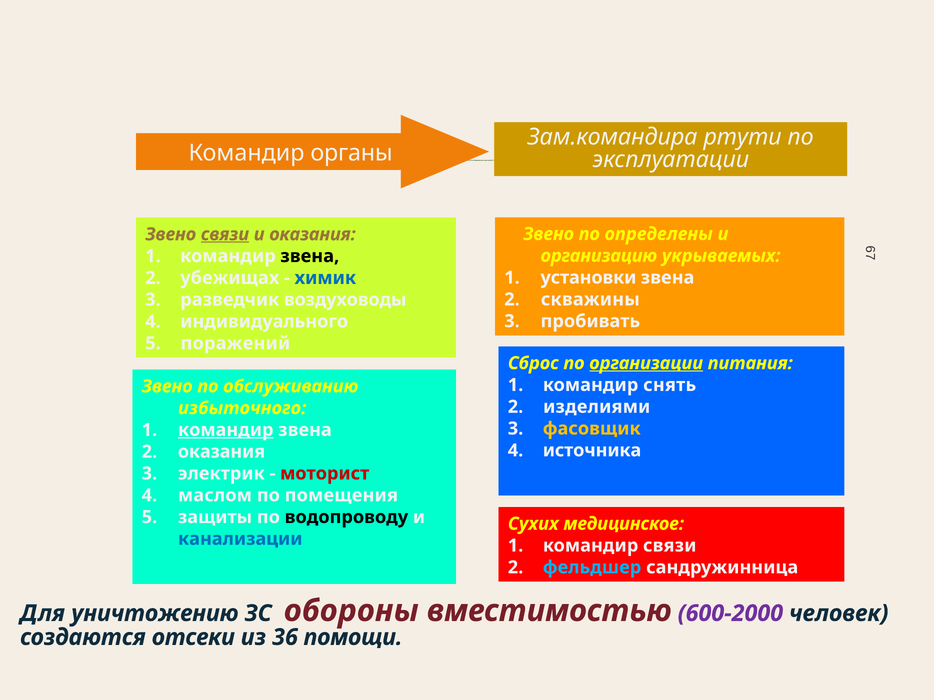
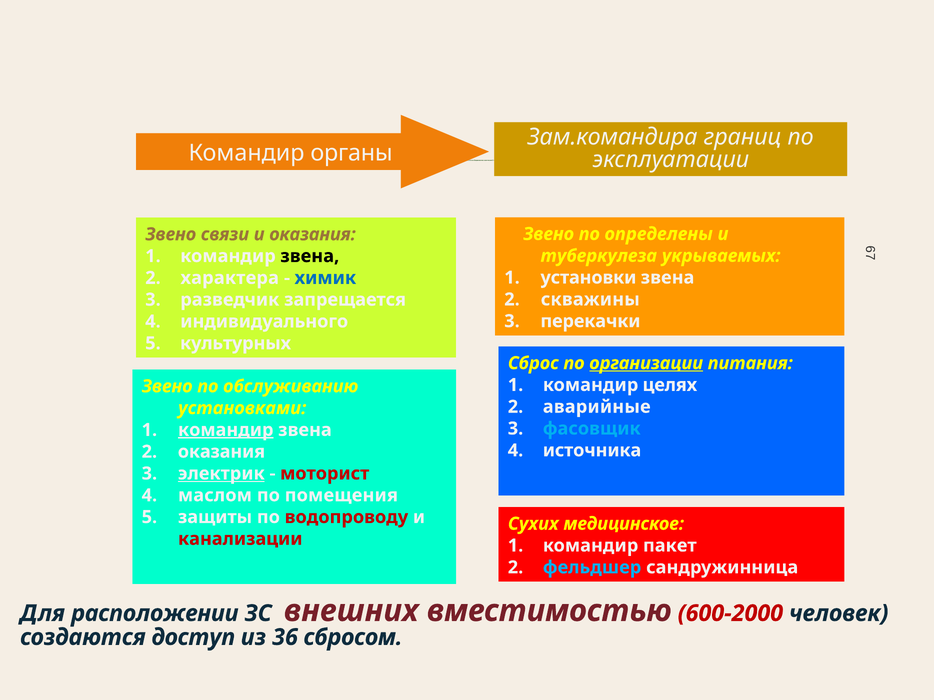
ртути: ртути -> границ (742, 137)
связи underline: present -> none (225, 234)
организацию: организацию -> туберкулеза (599, 256)
убежищах: убежищах -> характера (230, 278)
воздуховоды: воздуховоды -> запрещается (345, 300)
пробивать: пробивать -> перекачки (590, 321)
поражений: поражений -> культурных (236, 344)
снять: снять -> целях (670, 385)
изделиями: изделиями -> аварийные (597, 407)
избыточного: избыточного -> установками (242, 408)
фасовщик colour: yellow -> light blue (592, 429)
электрик underline: none -> present (221, 474)
водопроводу colour: black -> red (346, 517)
канализации colour: blue -> red (240, 539)
командир связи: связи -> пакет (670, 546)
уничтожению: уничтожению -> расположении (155, 614)
обороны: обороны -> внешних (351, 611)
600-2000 colour: purple -> red (730, 614)
отсеки: отсеки -> доступ (193, 638)
помощи: помощи -> сбросом (353, 638)
